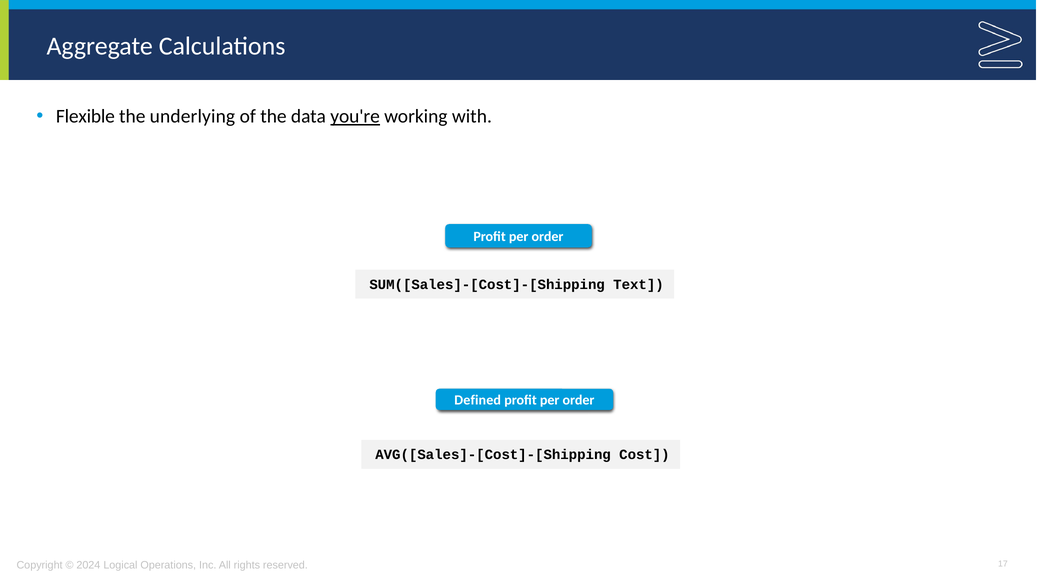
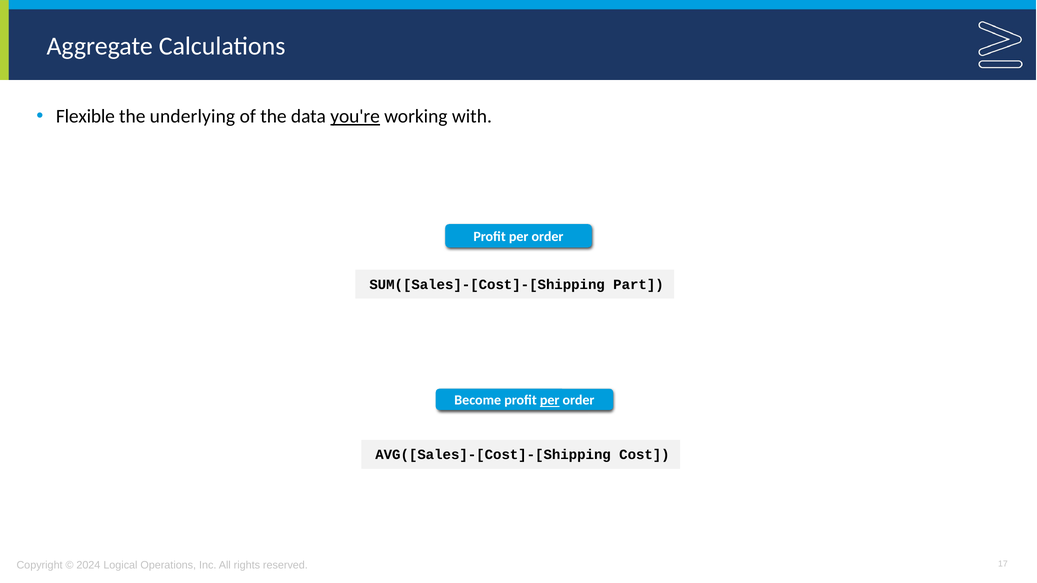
Text: Text -> Part (638, 285)
Defined: Defined -> Become (478, 401)
per underline: none -> present (550, 401)
